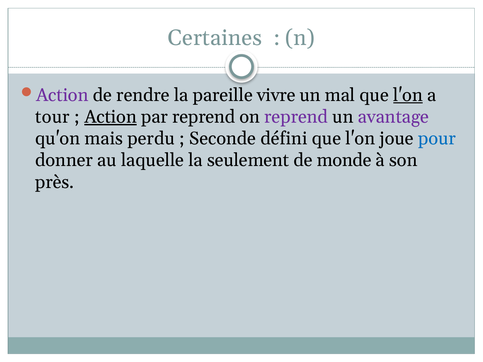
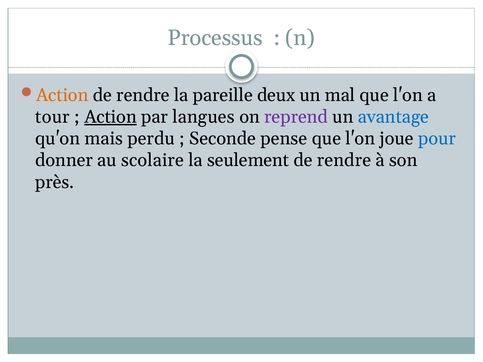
Certaines: Certaines -> Processus (215, 38)
Action colour: purple -> orange (62, 95)
vivre: vivre -> deux (276, 95)
l'on underline: present -> none (408, 95)
par reprend: reprend -> langues (204, 117)
avantage colour: purple -> blue (393, 117)
défini: défini -> pense (284, 139)
laquelle: laquelle -> scolaire (153, 160)
monde: monde -> rendre (344, 160)
